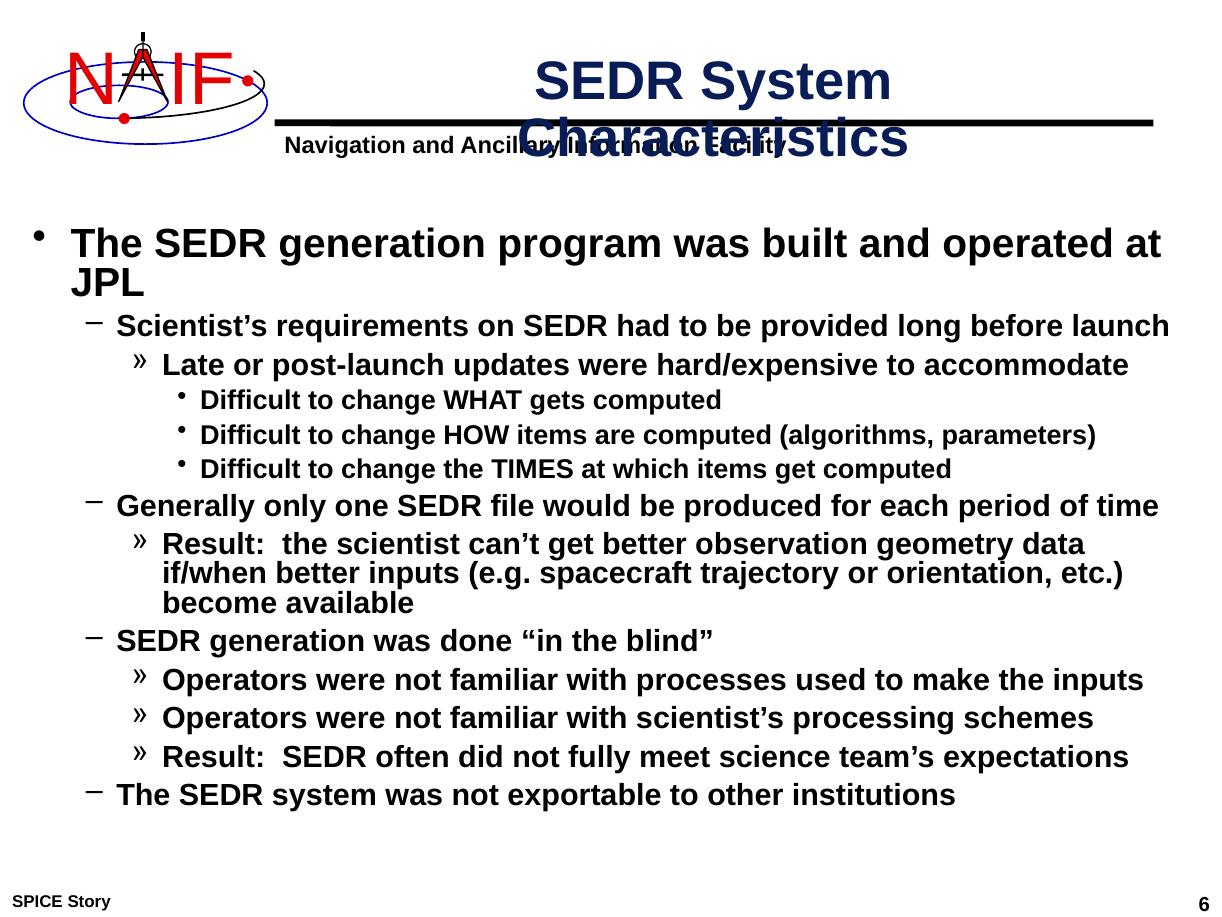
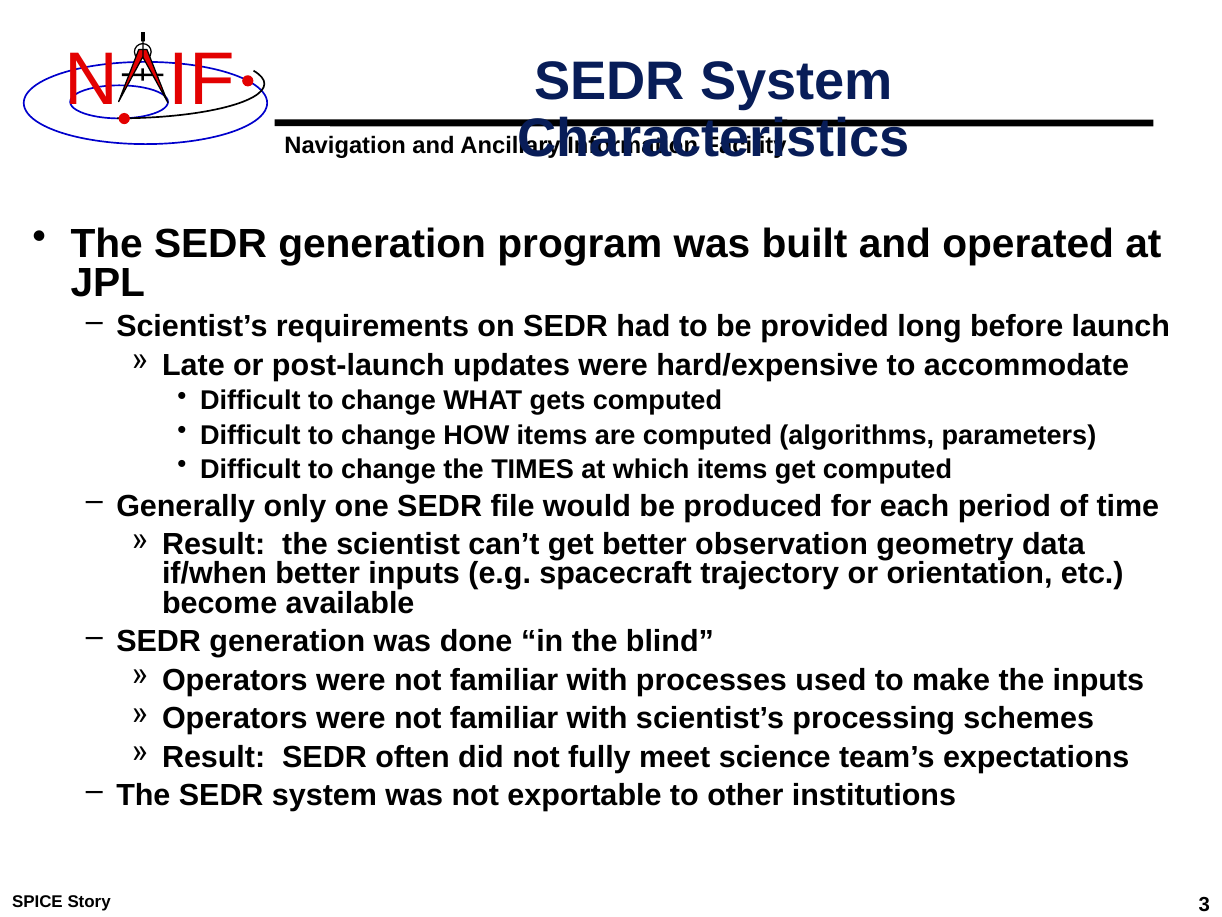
6: 6 -> 3 (1204, 904)
